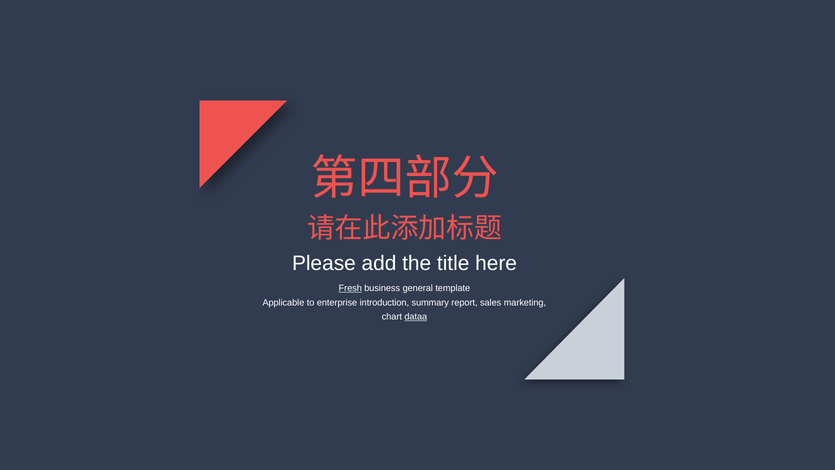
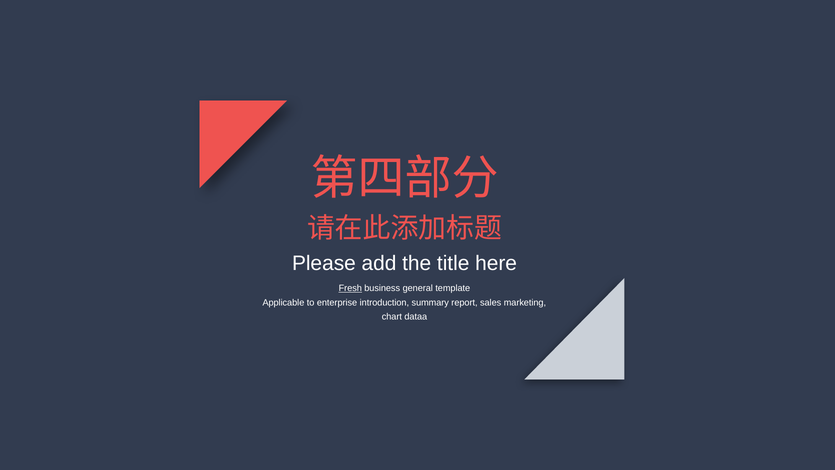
dataa underline: present -> none (416, 317)
